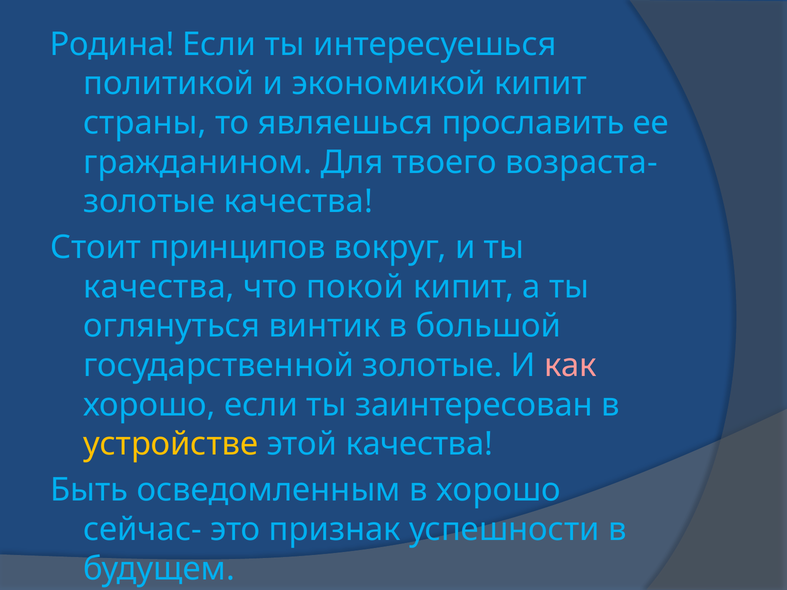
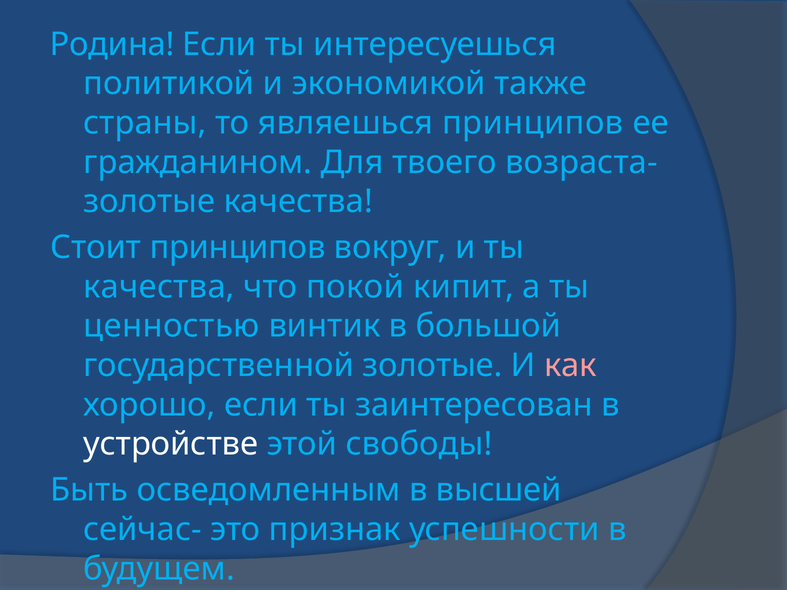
экономикой кипит: кипит -> также (541, 84)
являешься прославить: прославить -> принципов (533, 123)
оглянуться: оглянуться -> ценностью (171, 326)
устройстве colour: yellow -> white (171, 444)
этой качества: качества -> свободы (419, 444)
в хорошо: хорошо -> высшей (499, 490)
